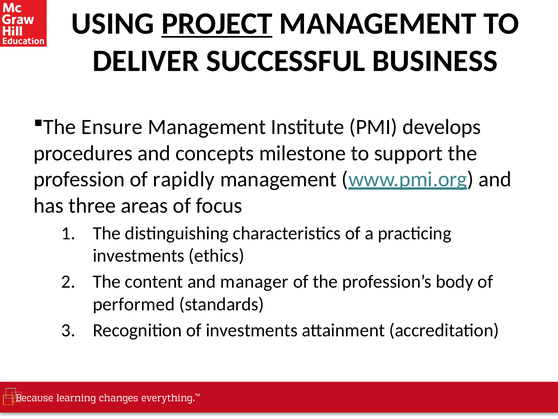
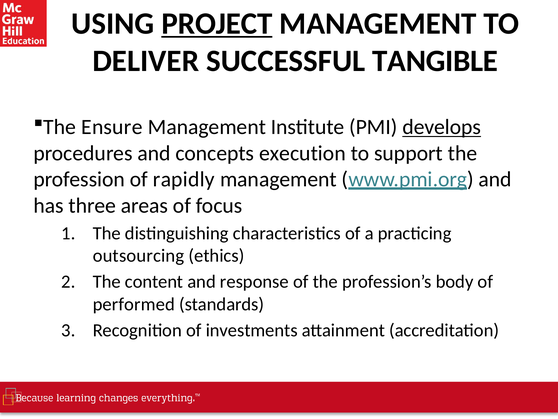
BUSINESS: BUSINESS -> TANGIBLE (435, 61)
develops underline: none -> present (442, 127)
milestone: milestone -> execution (302, 153)
investments: investments -> outsourcing (138, 255)
manager: manager -> response (254, 282)
